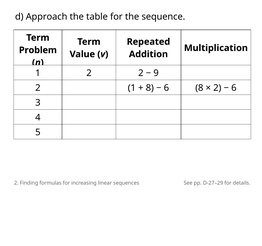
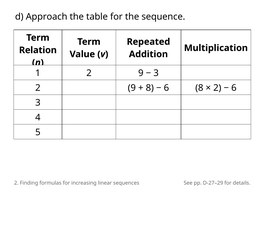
Problem: Problem -> Relation (38, 50)
1 2 2: 2 -> 9 (141, 73)
9: 9 -> 3 (156, 73)
1: 1 -> 9 (132, 88)
